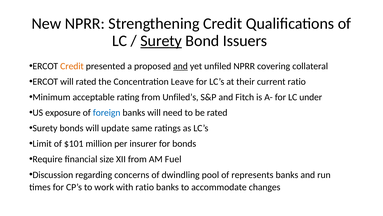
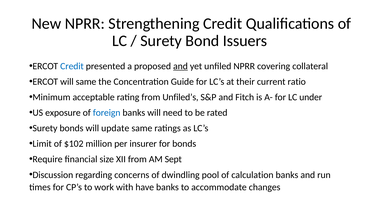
Surety underline: present -> none (161, 41)
Credit colour: orange -> blue (72, 66)
will rated: rated -> same (86, 81)
Leave: Leave -> Guide (182, 81)
$101: $101 -> $102 (74, 143)
Fuel: Fuel -> Sept (173, 159)
represents: represents -> calculation (252, 174)
with ratio: ratio -> have (145, 187)
